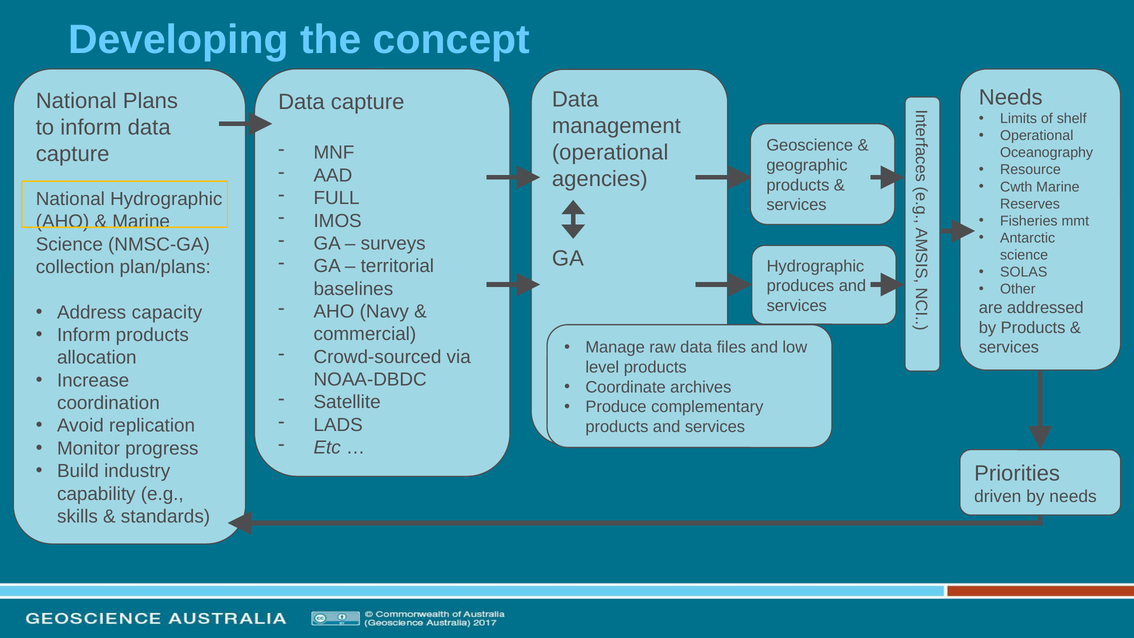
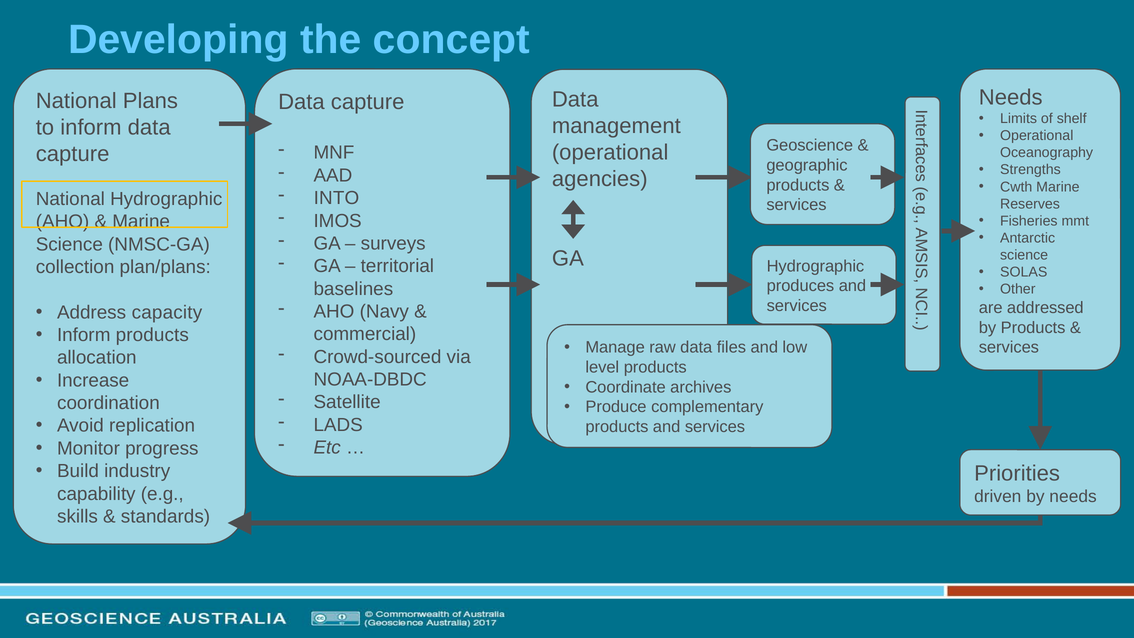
Resource: Resource -> Strengths (1030, 170)
FULL: FULL -> INTO (336, 198)
